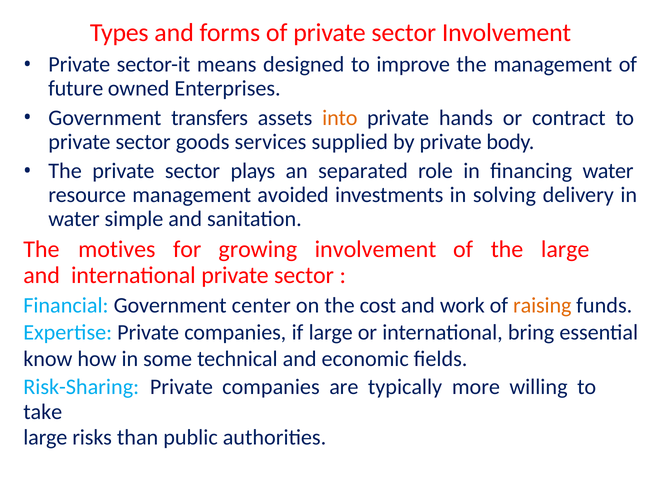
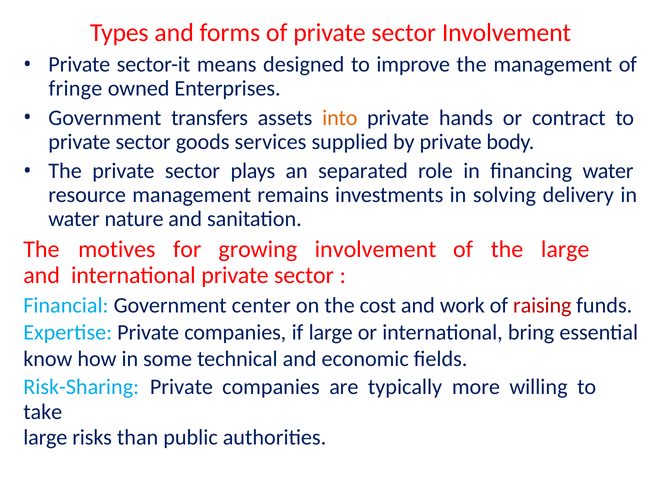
future: future -> fringe (75, 89)
avoided: avoided -> remains (293, 195)
simple: simple -> nature (134, 219)
raising colour: orange -> red (542, 306)
